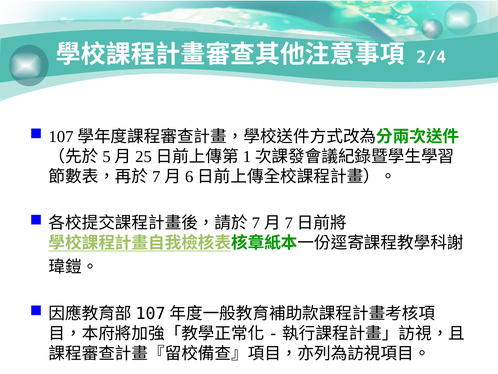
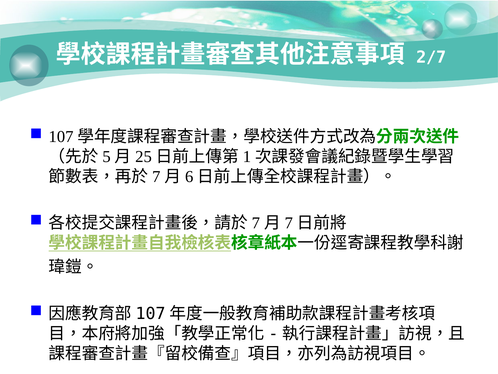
2/4: 2/4 -> 2/7 (431, 57)
